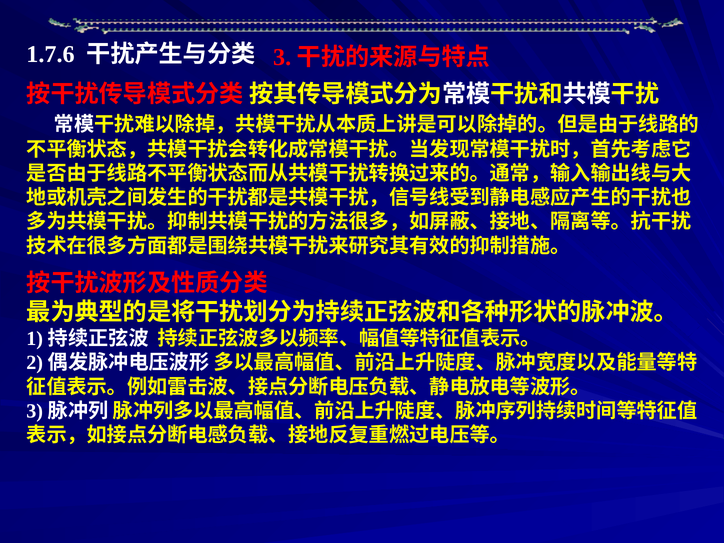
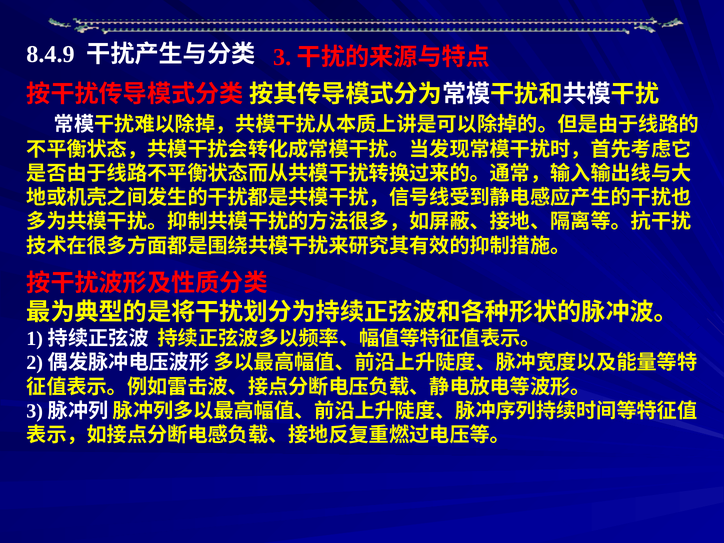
1.7.6: 1.7.6 -> 8.4.9 (50, 54)
